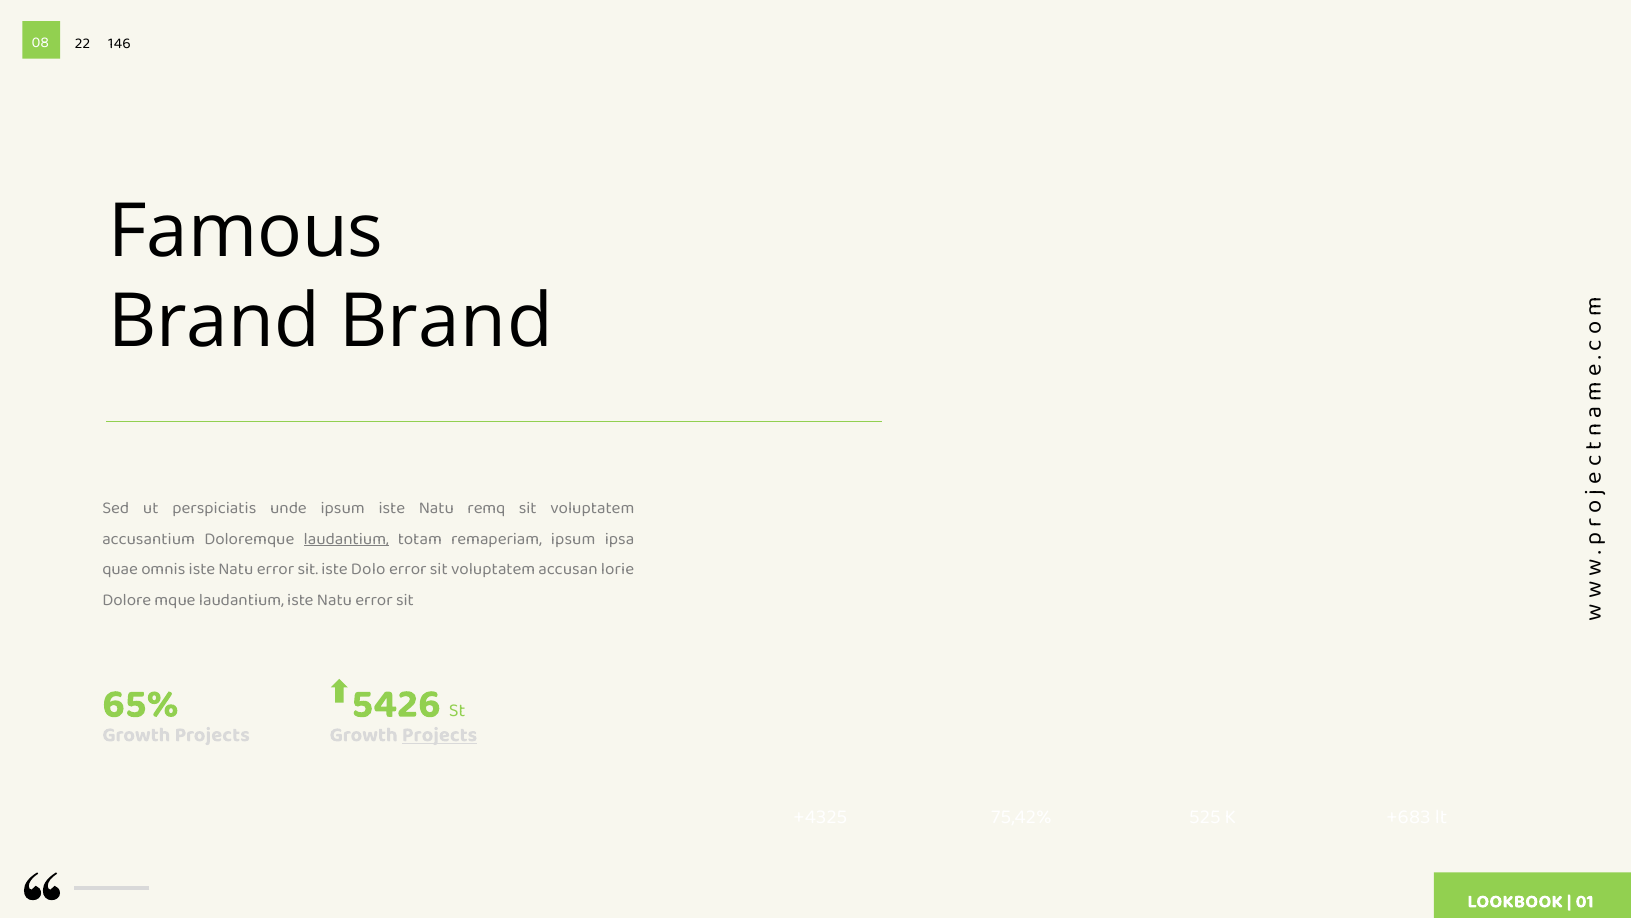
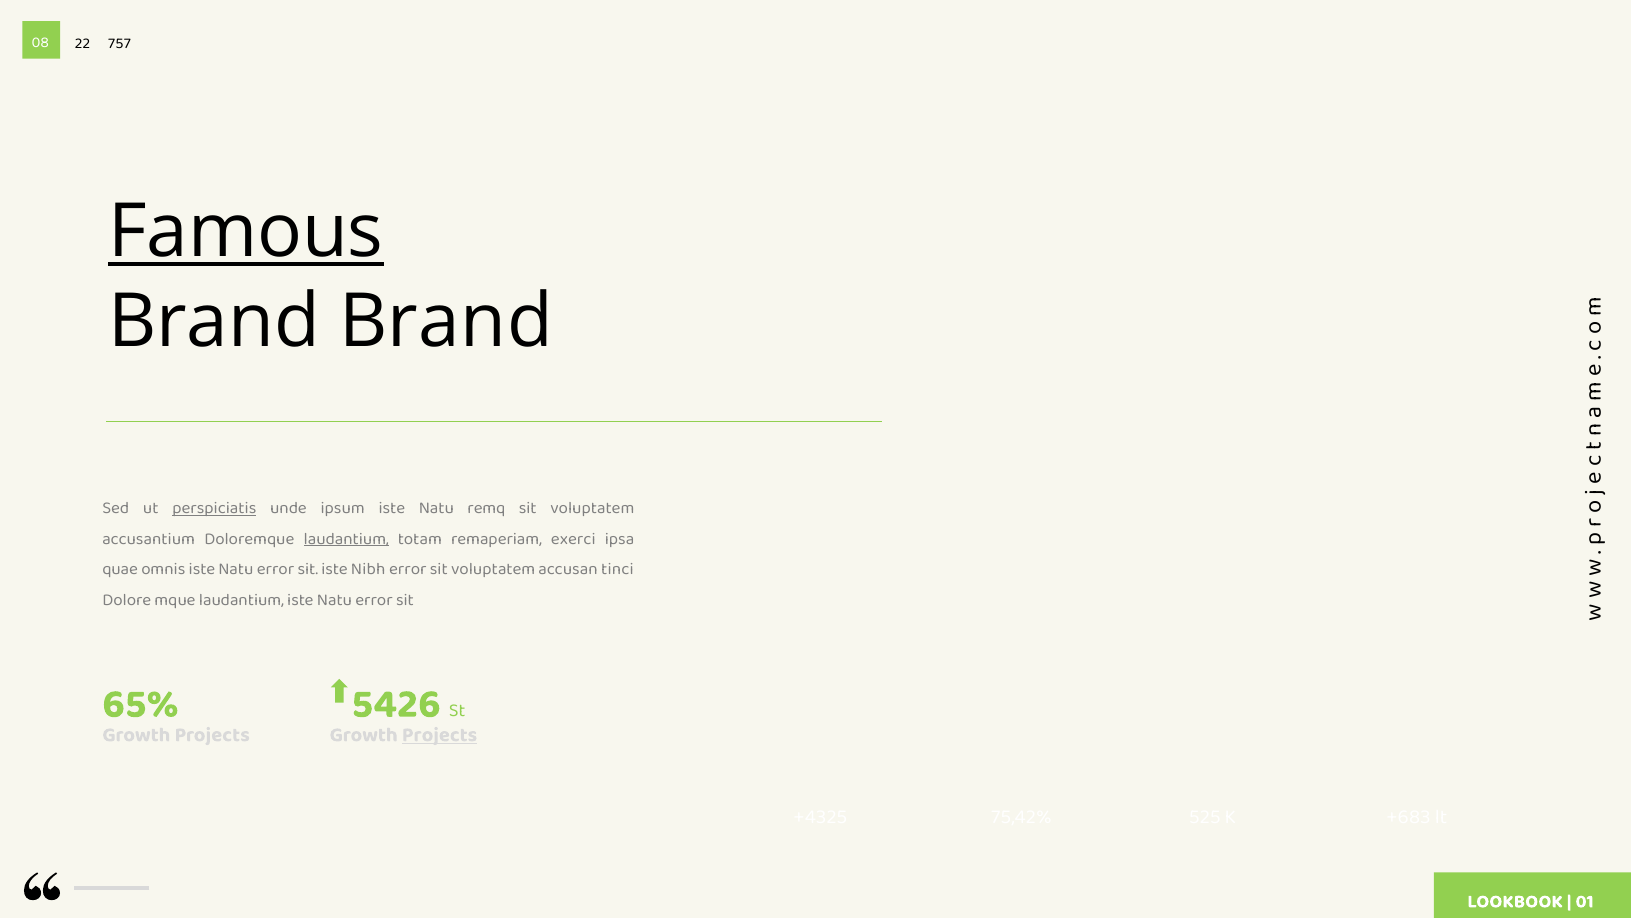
146: 146 -> 757 (120, 43)
Famous underline: none -> present (246, 232)
perspiciatis underline: none -> present (214, 508)
remaperiam ipsum: ipsum -> exerci (573, 538)
Dolo: Dolo -> Nibh (368, 569)
lorie: lorie -> tinci (617, 569)
